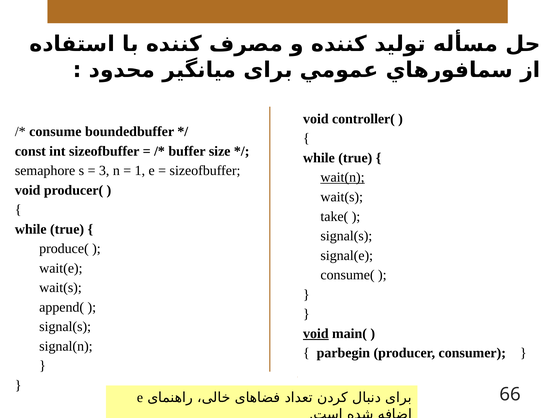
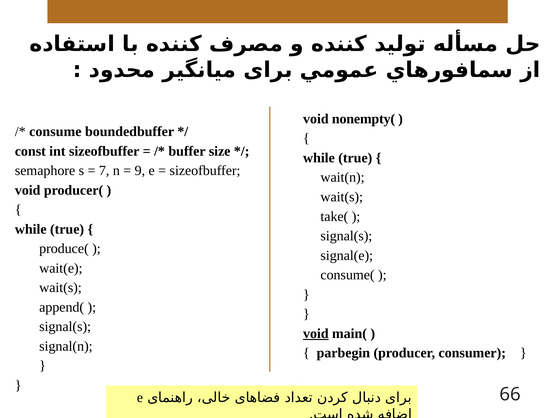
controller(: controller( -> nonempty( (363, 119)
3: 3 -> 7 (104, 171)
1: 1 -> 9 (140, 171)
wait(n underline: present -> none (343, 178)
